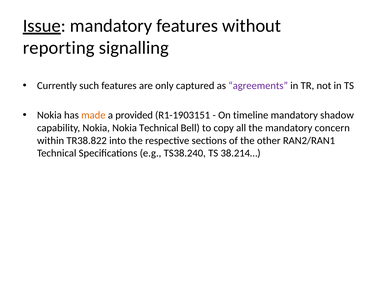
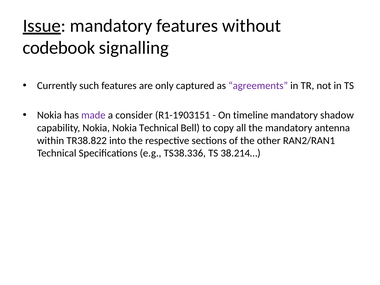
reporting: reporting -> codebook (59, 48)
made colour: orange -> purple (93, 115)
provided: provided -> consider (134, 115)
concern: concern -> antenna (332, 128)
TS38.240: TS38.240 -> TS38.336 (185, 153)
